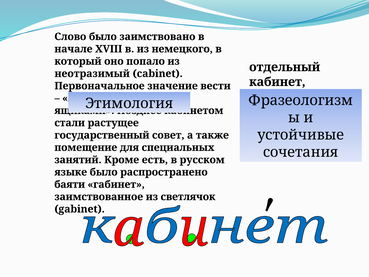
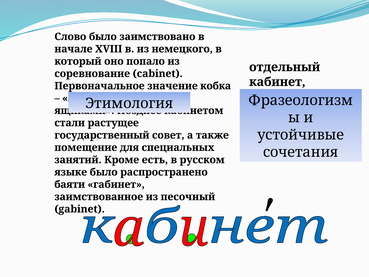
неотразимый: неотразимый -> соревнование (92, 74)
вести: вести -> кобка (216, 86)
светлячок: светлячок -> песочный (188, 197)
